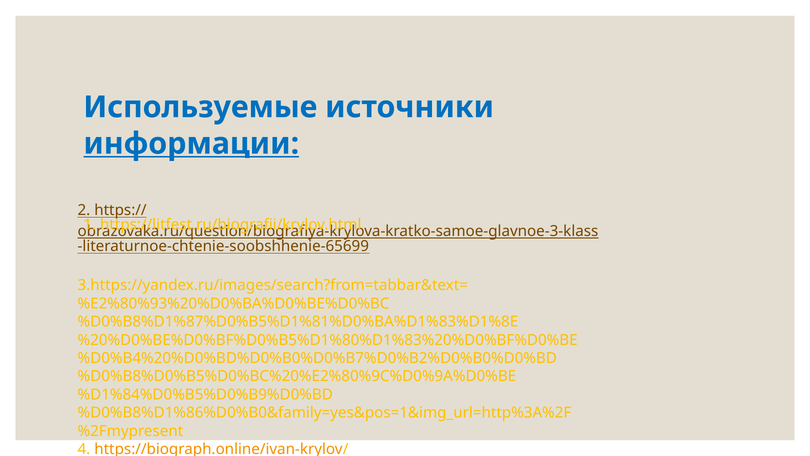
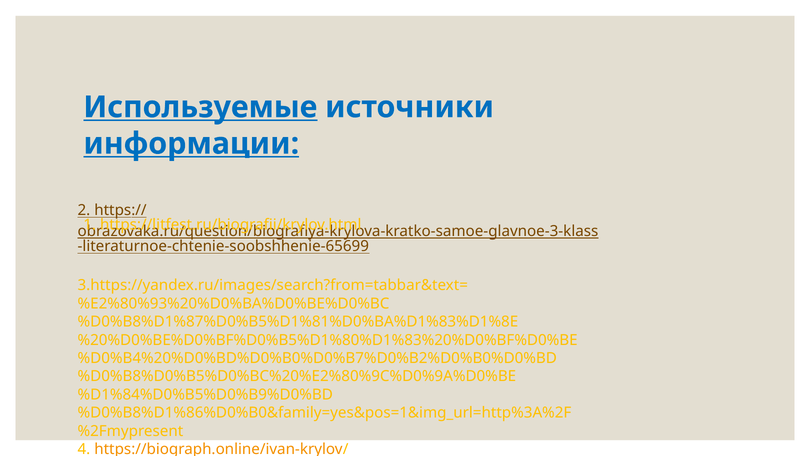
Используемые underline: none -> present (200, 107)
